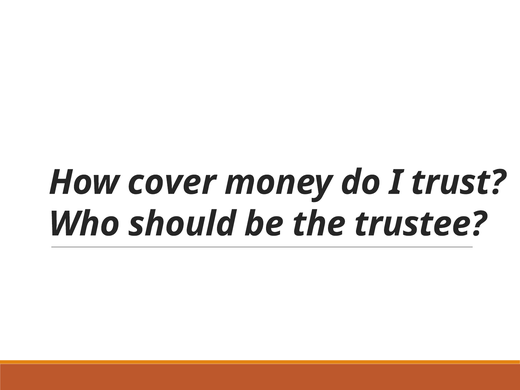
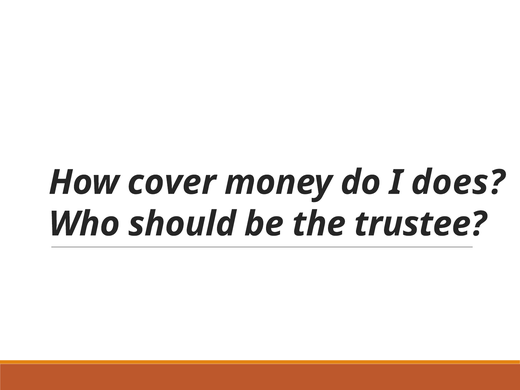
trust: trust -> does (458, 182)
